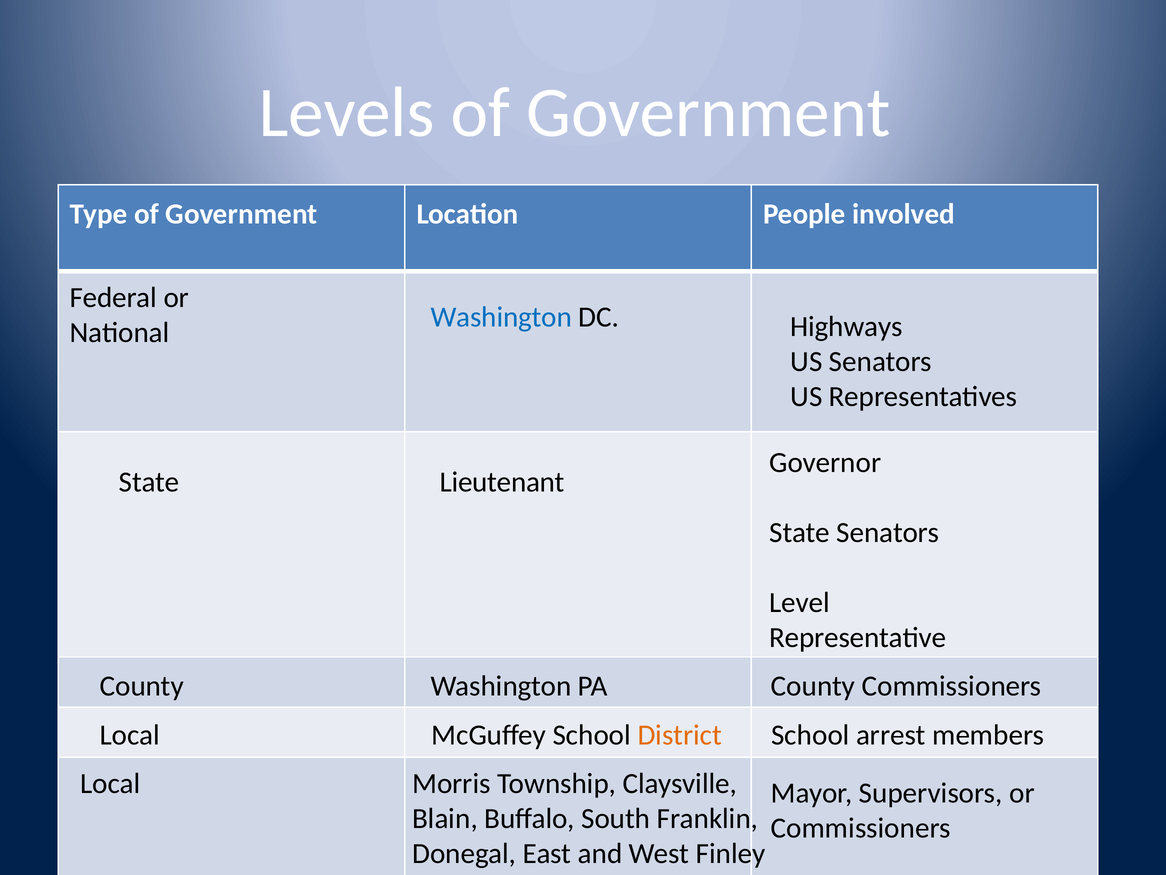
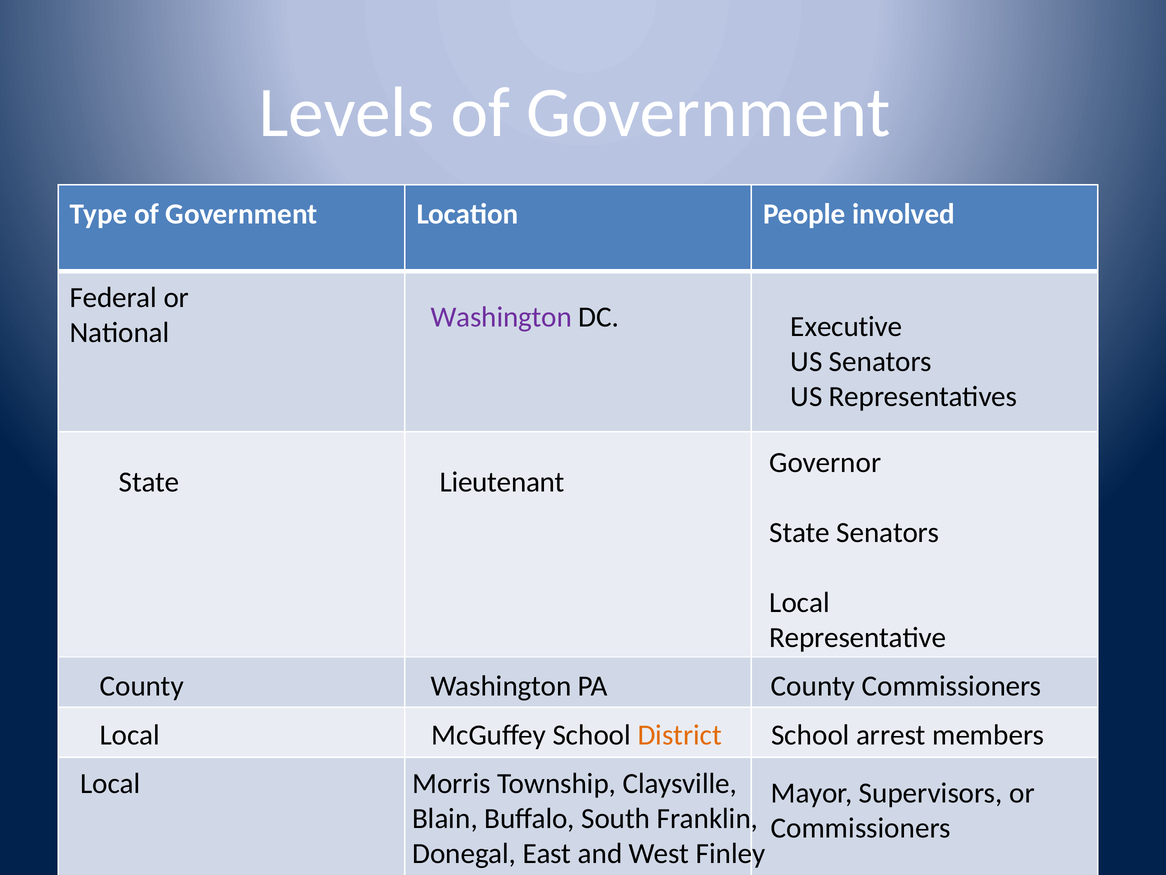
Washington colour: blue -> purple (501, 317)
Highways: Highways -> Executive (846, 326)
Level: Level -> Local (800, 602)
